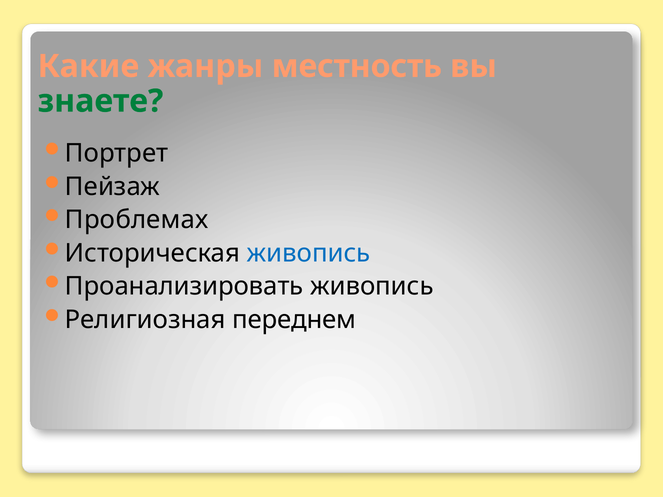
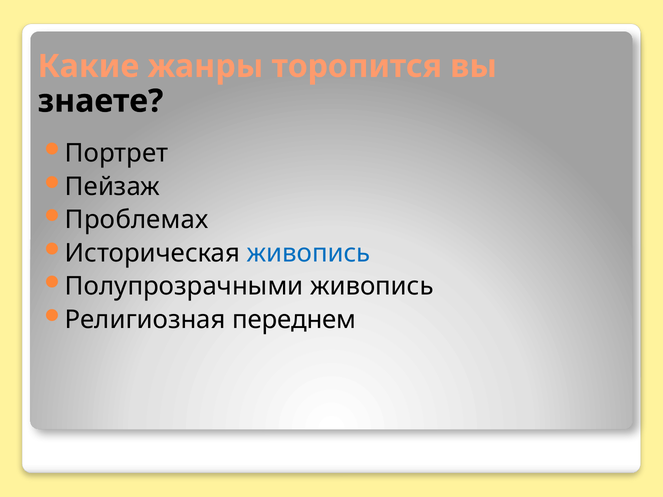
местность: местность -> торопится (357, 66)
знаете colour: green -> black (100, 101)
Проанализировать: Проанализировать -> Полупрозрачными (184, 286)
